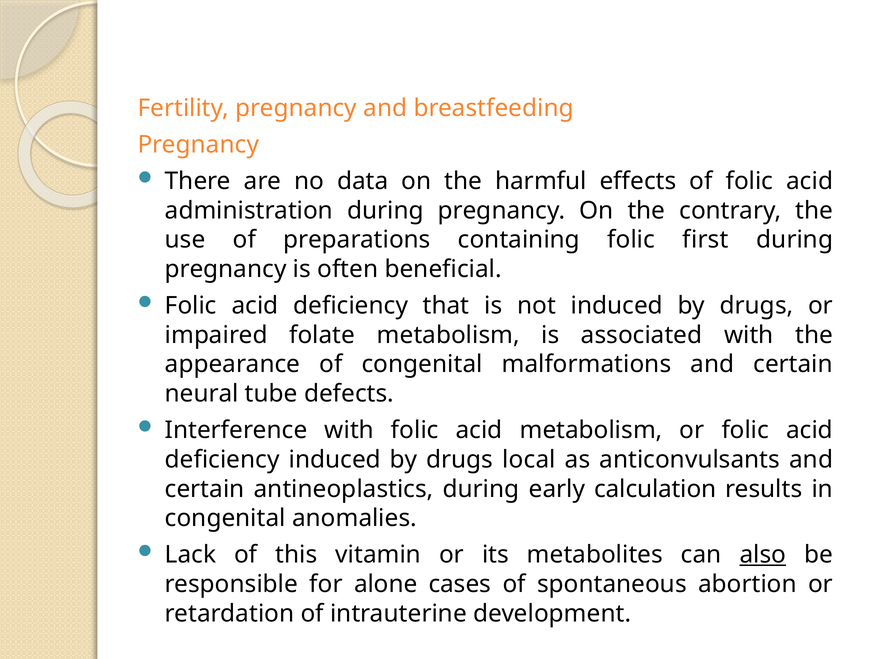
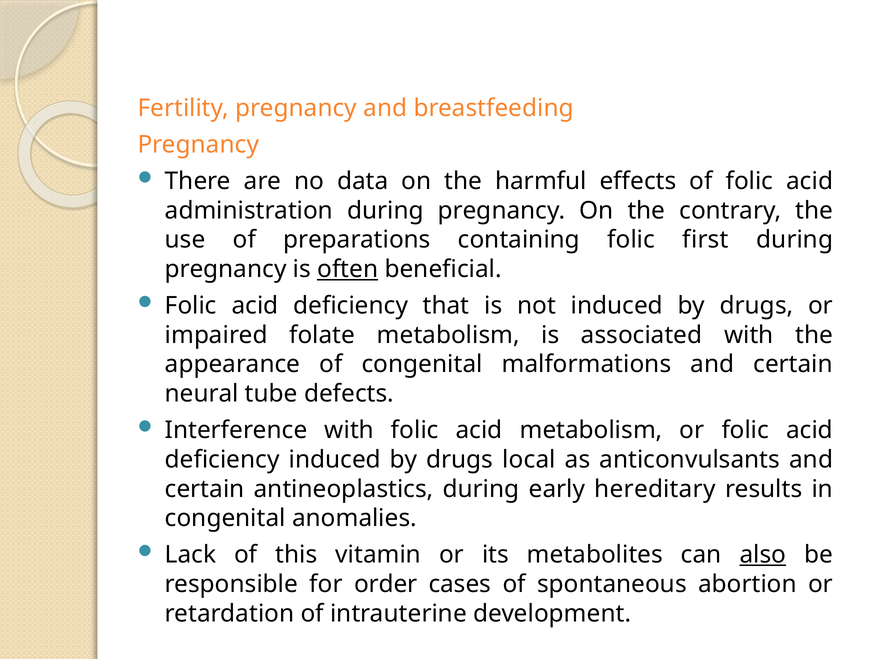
often underline: none -> present (348, 269)
calculation: calculation -> hereditary (655, 489)
alone: alone -> order (386, 584)
